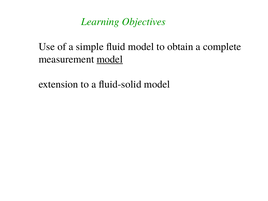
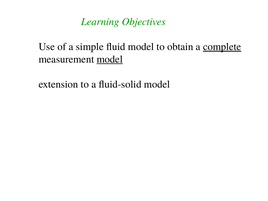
complete underline: none -> present (222, 47)
